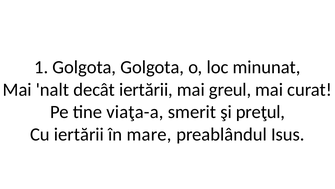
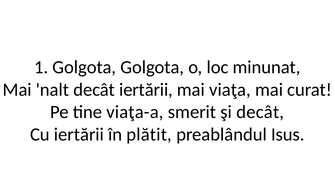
greul: greul -> viaţa (230, 89)
şi preţul: preţul -> decât (260, 112)
mare: mare -> plătit (149, 134)
